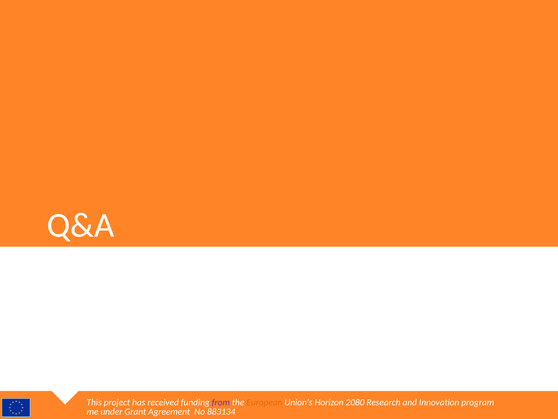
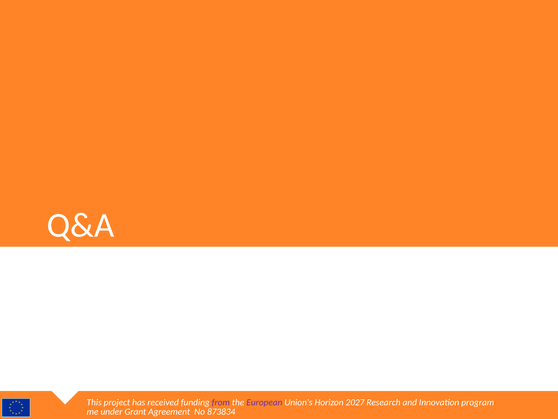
European colour: orange -> purple (264, 402)
2080: 2080 -> 2027 (355, 402)
883134: 883134 -> 873834 (221, 411)
